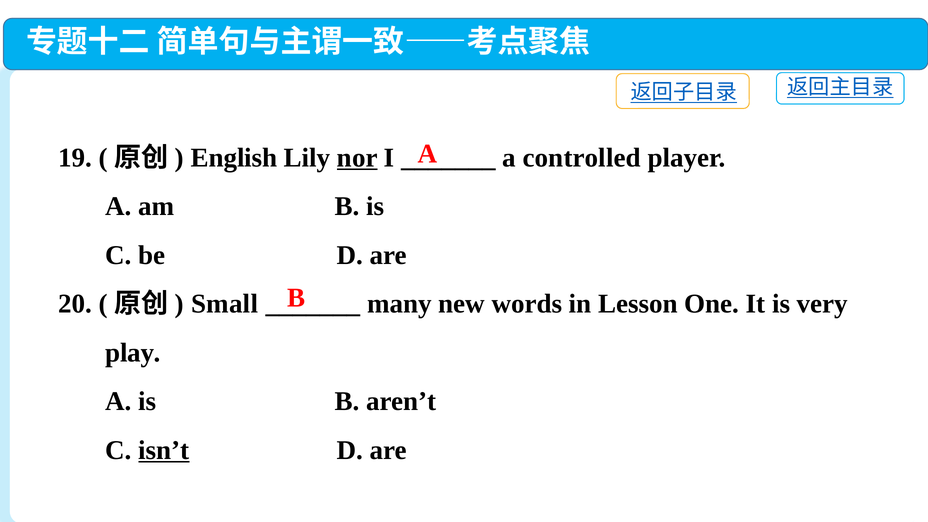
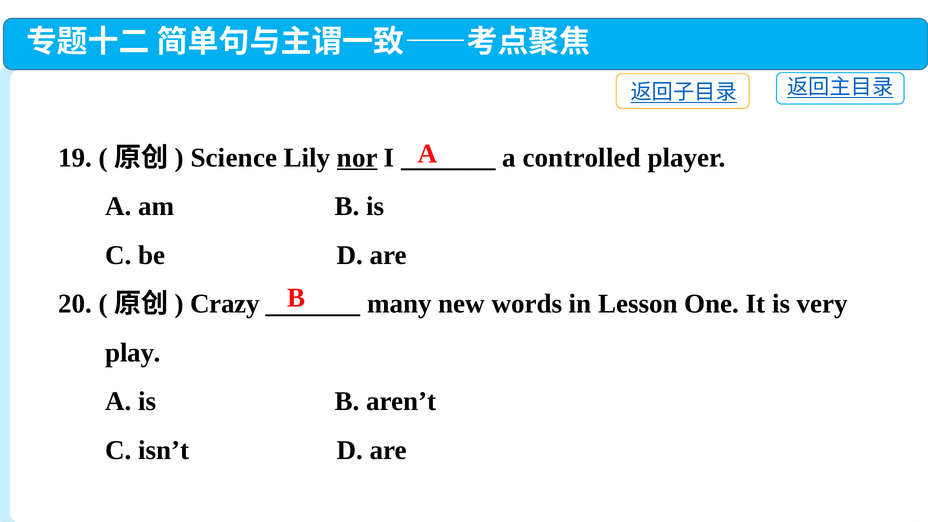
English: English -> Science (234, 158)
Small: Small -> Crazy (225, 304)
isn’t underline: present -> none (164, 450)
